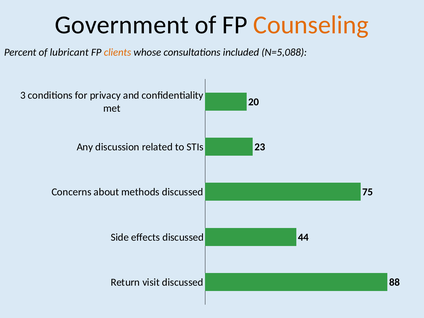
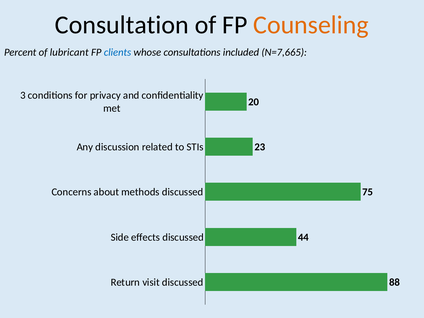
Government: Government -> Consultation (122, 25)
clients colour: orange -> blue (118, 52)
N=5,088: N=5,088 -> N=7,665 (284, 52)
